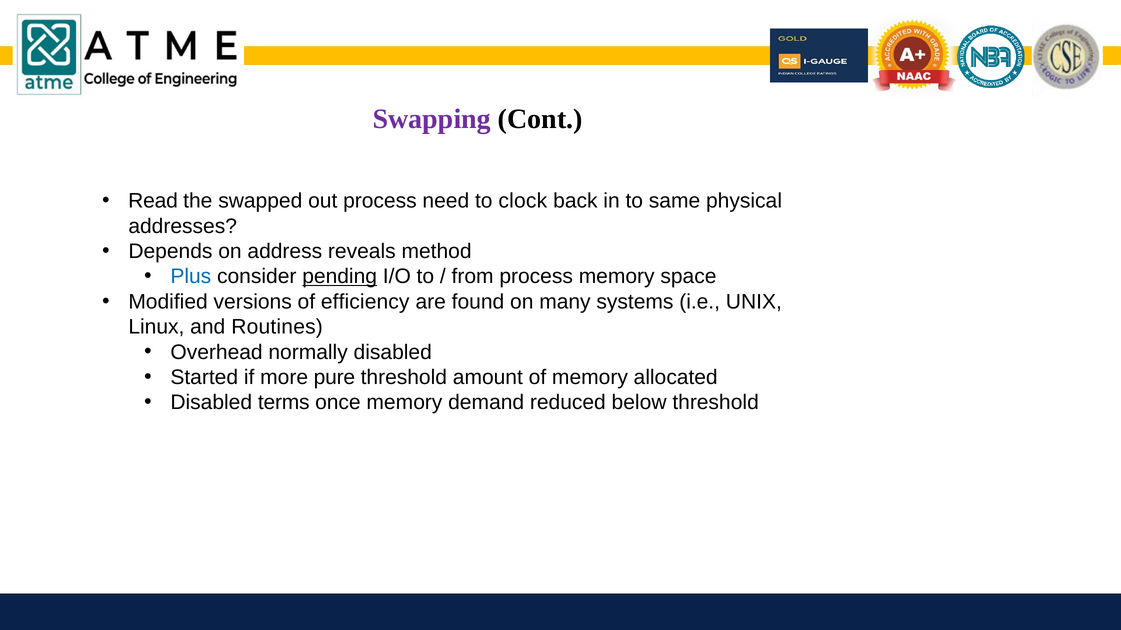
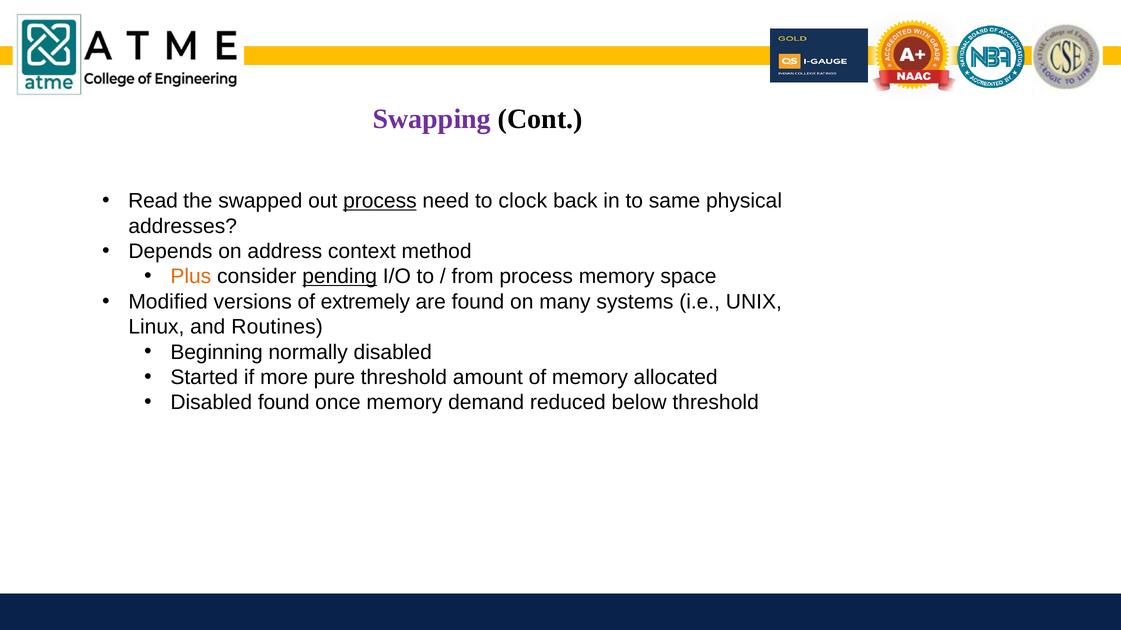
process underline: none -> present (380, 201)
reveals: reveals -> context (362, 252)
Plus colour: blue -> orange (191, 277)
efficiency: efficiency -> extremely (365, 302)
Overhead: Overhead -> Beginning (217, 352)
Disabled terms: terms -> found (284, 403)
